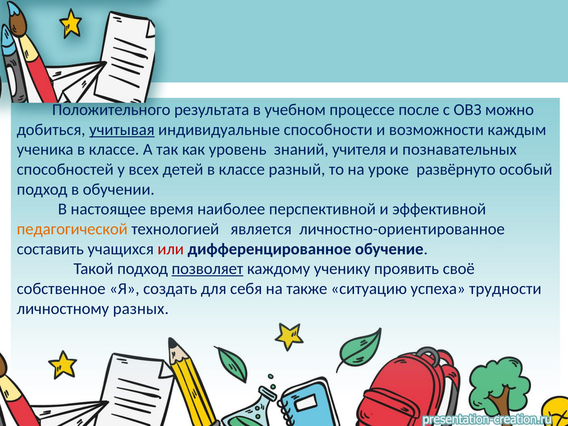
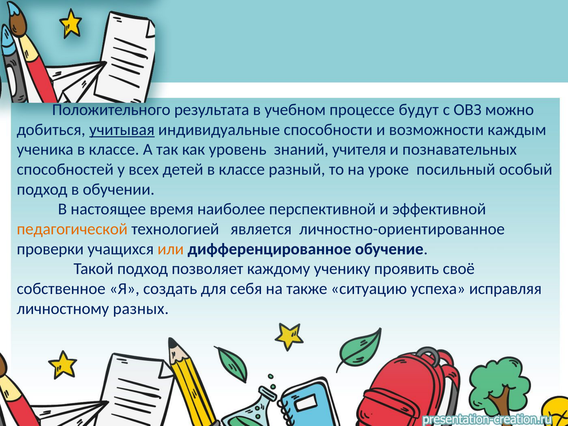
после: после -> будут (419, 110)
развёрнуто: развёрнуто -> посильный (456, 169)
составить: составить -> проверки (50, 249)
или colour: red -> orange (171, 249)
позволяет underline: present -> none (207, 269)
трудности: трудности -> исправляя (505, 289)
